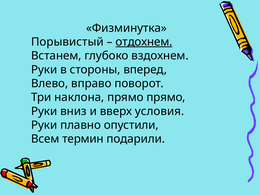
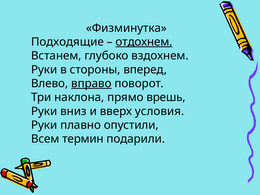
Порывистый: Порывистый -> Подходящие (67, 42)
вправо underline: none -> present (91, 83)
прямо прямо: прямо -> врешь (166, 97)
